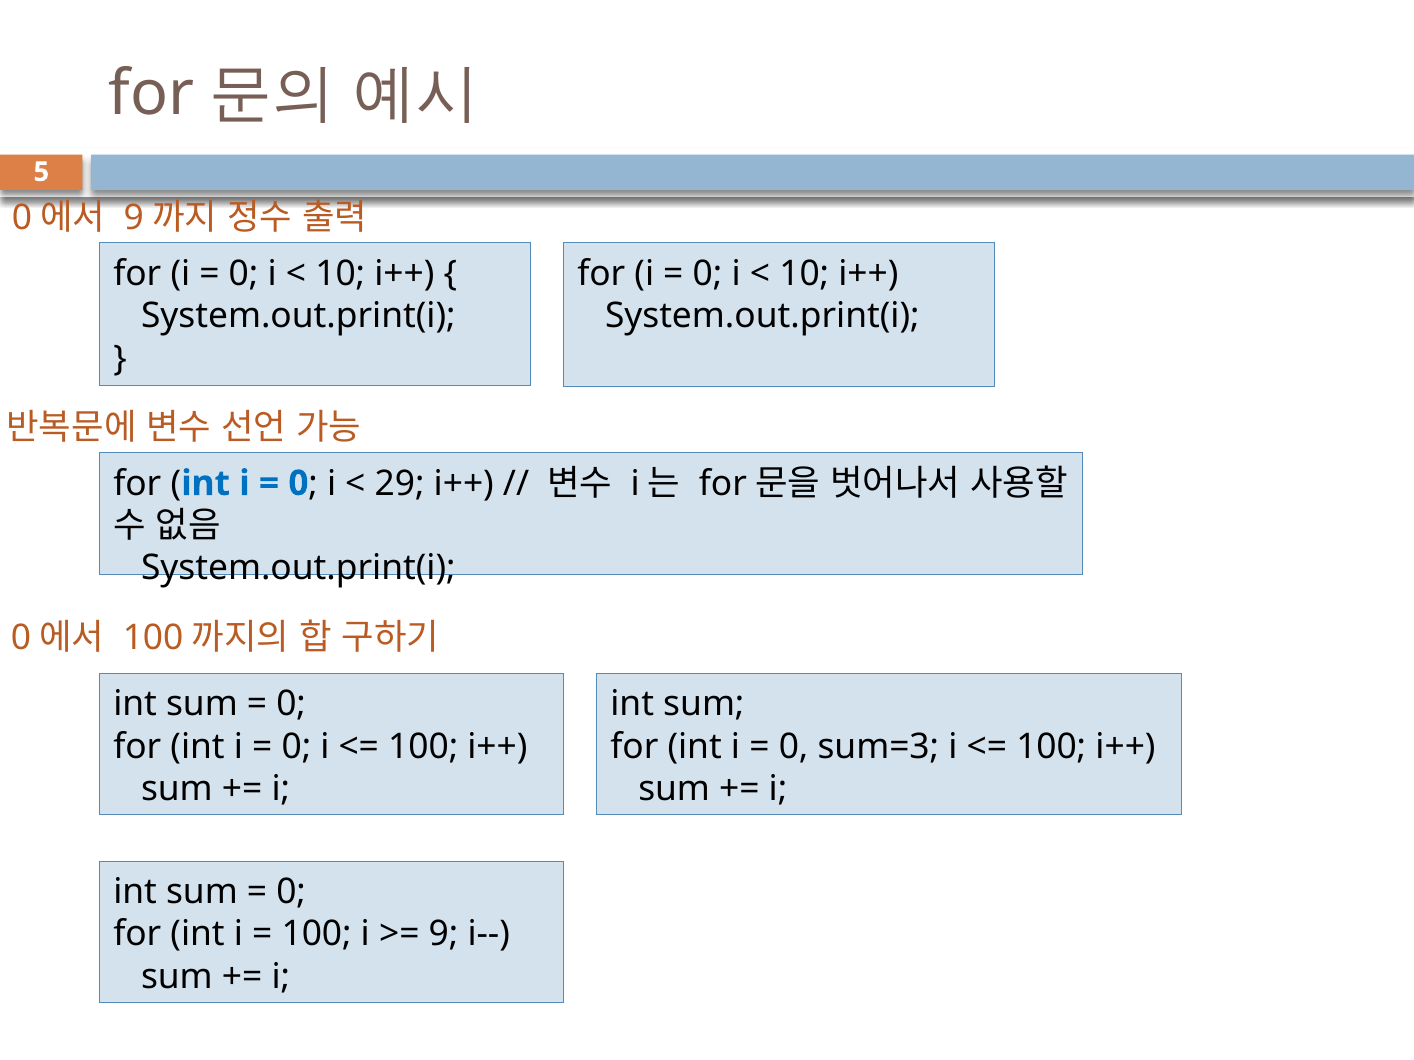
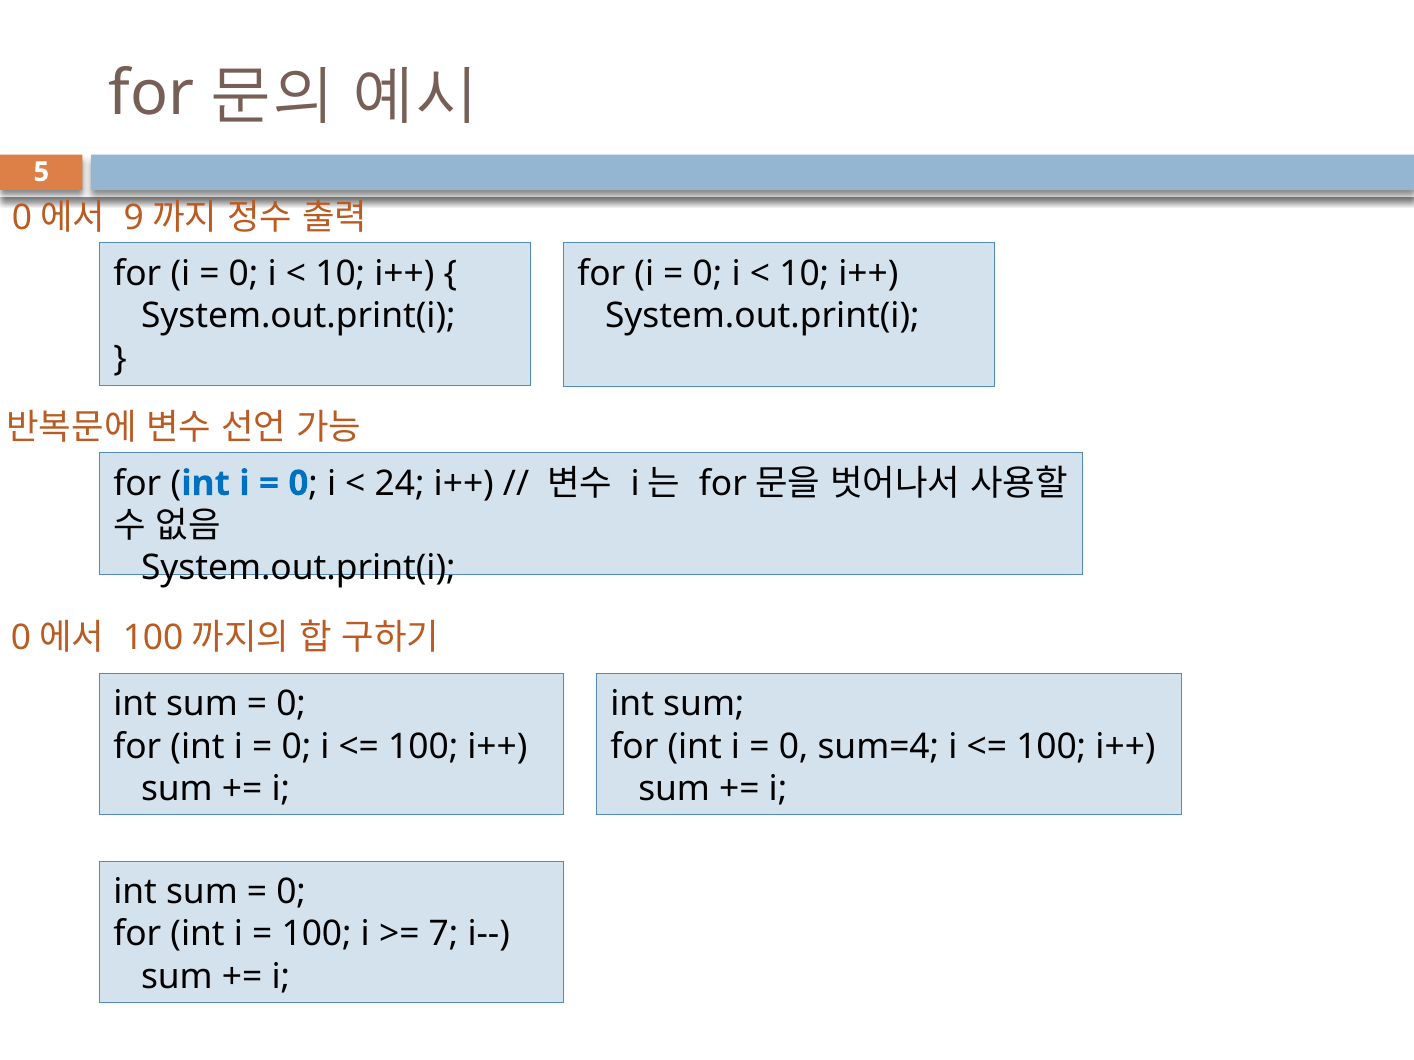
29: 29 -> 24 (400, 484)
sum=3: sum=3 -> sum=4 (878, 747)
9: 9 -> 7 (444, 935)
